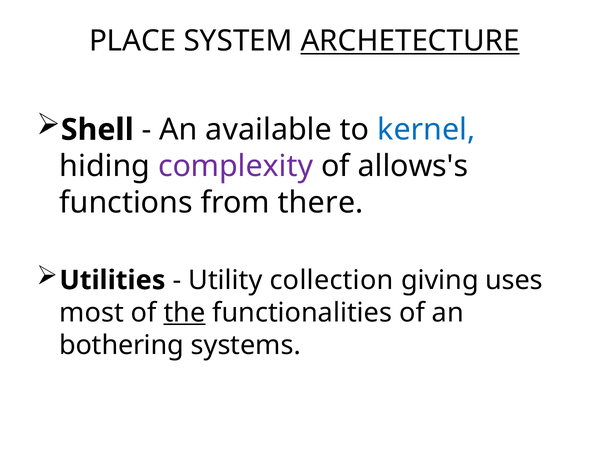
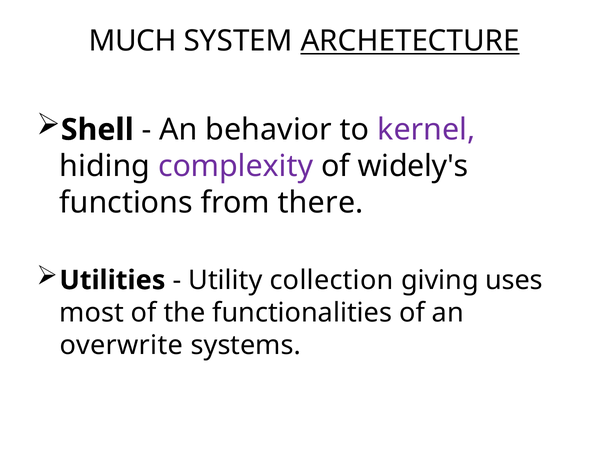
PLACE: PLACE -> MUCH (133, 41)
available: available -> behavior (269, 130)
kernel colour: blue -> purple (426, 130)
allows's: allows's -> widely's (413, 167)
the underline: present -> none (184, 313)
bothering: bothering -> overwrite (121, 346)
